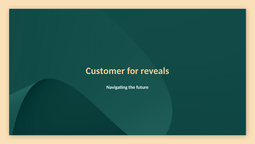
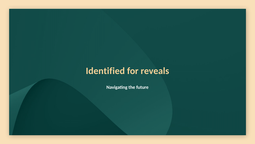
Customer: Customer -> Identified (105, 71)
